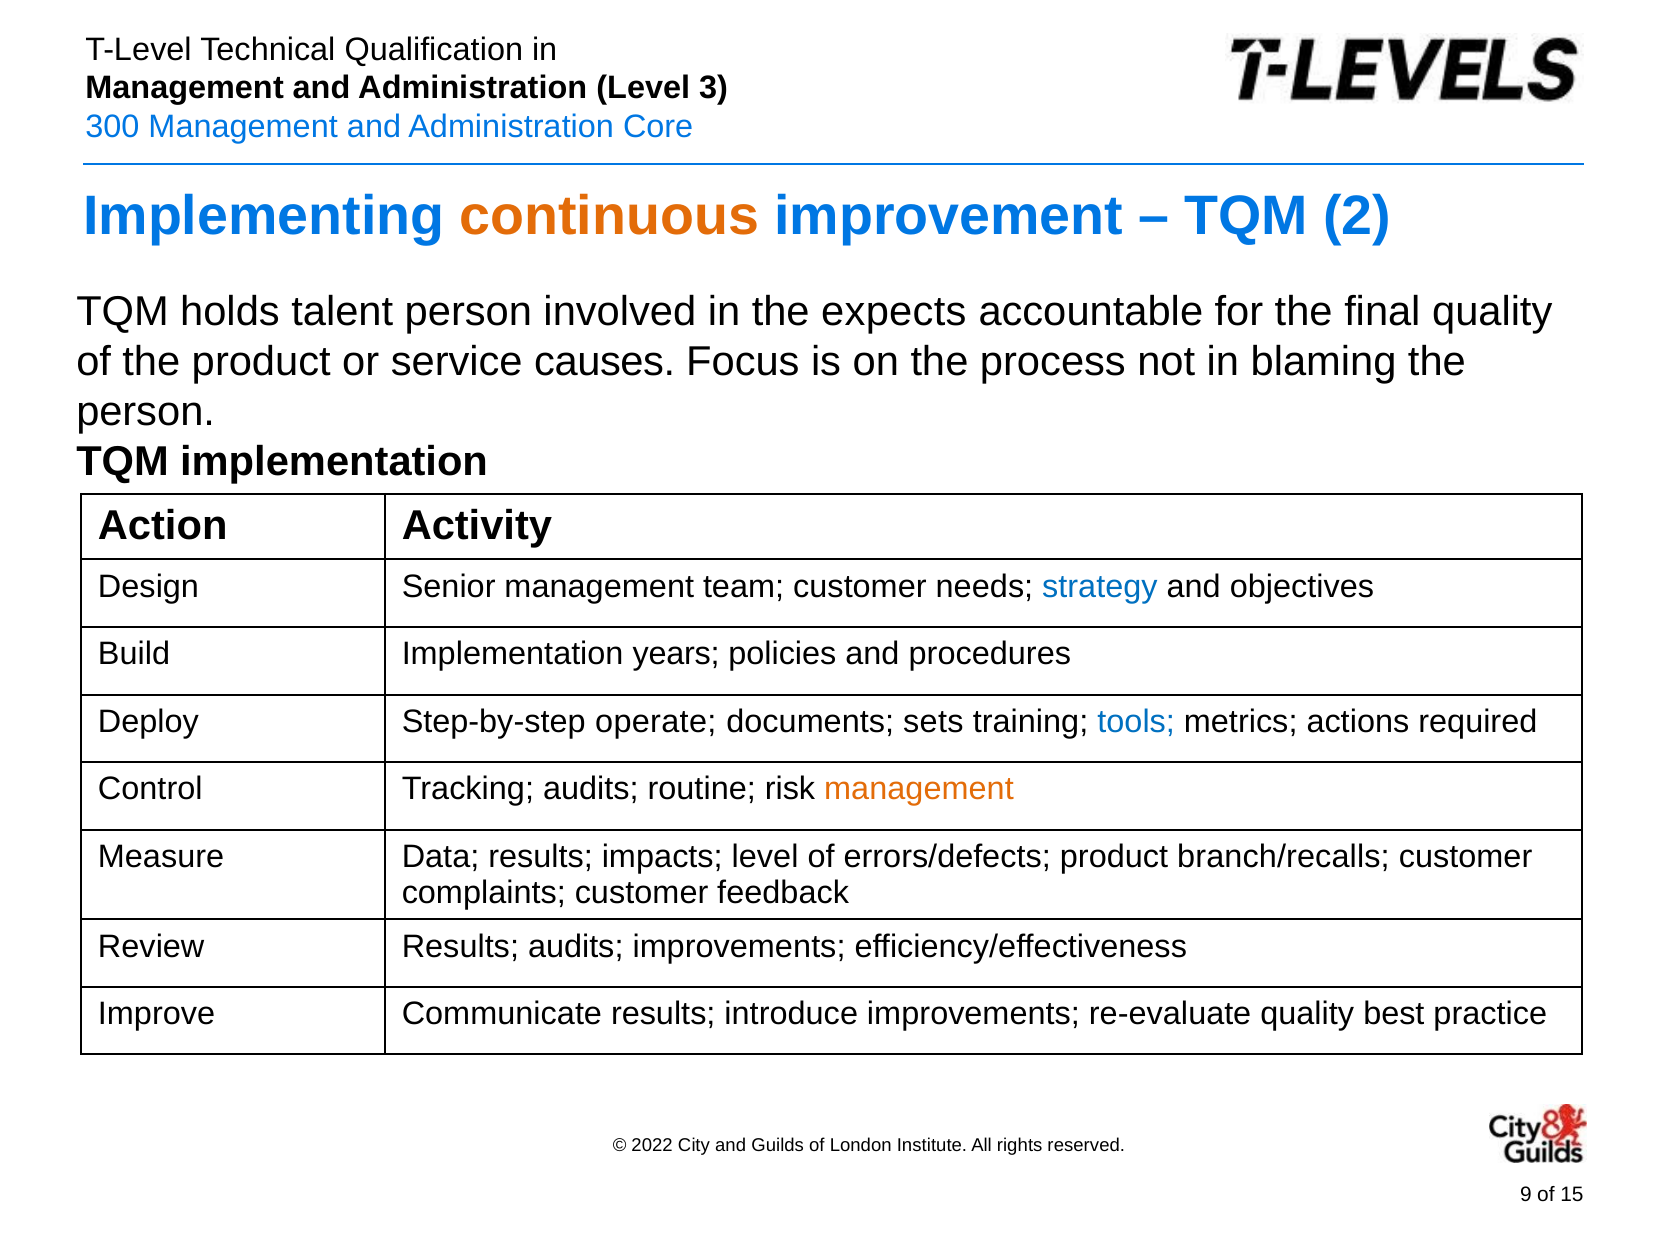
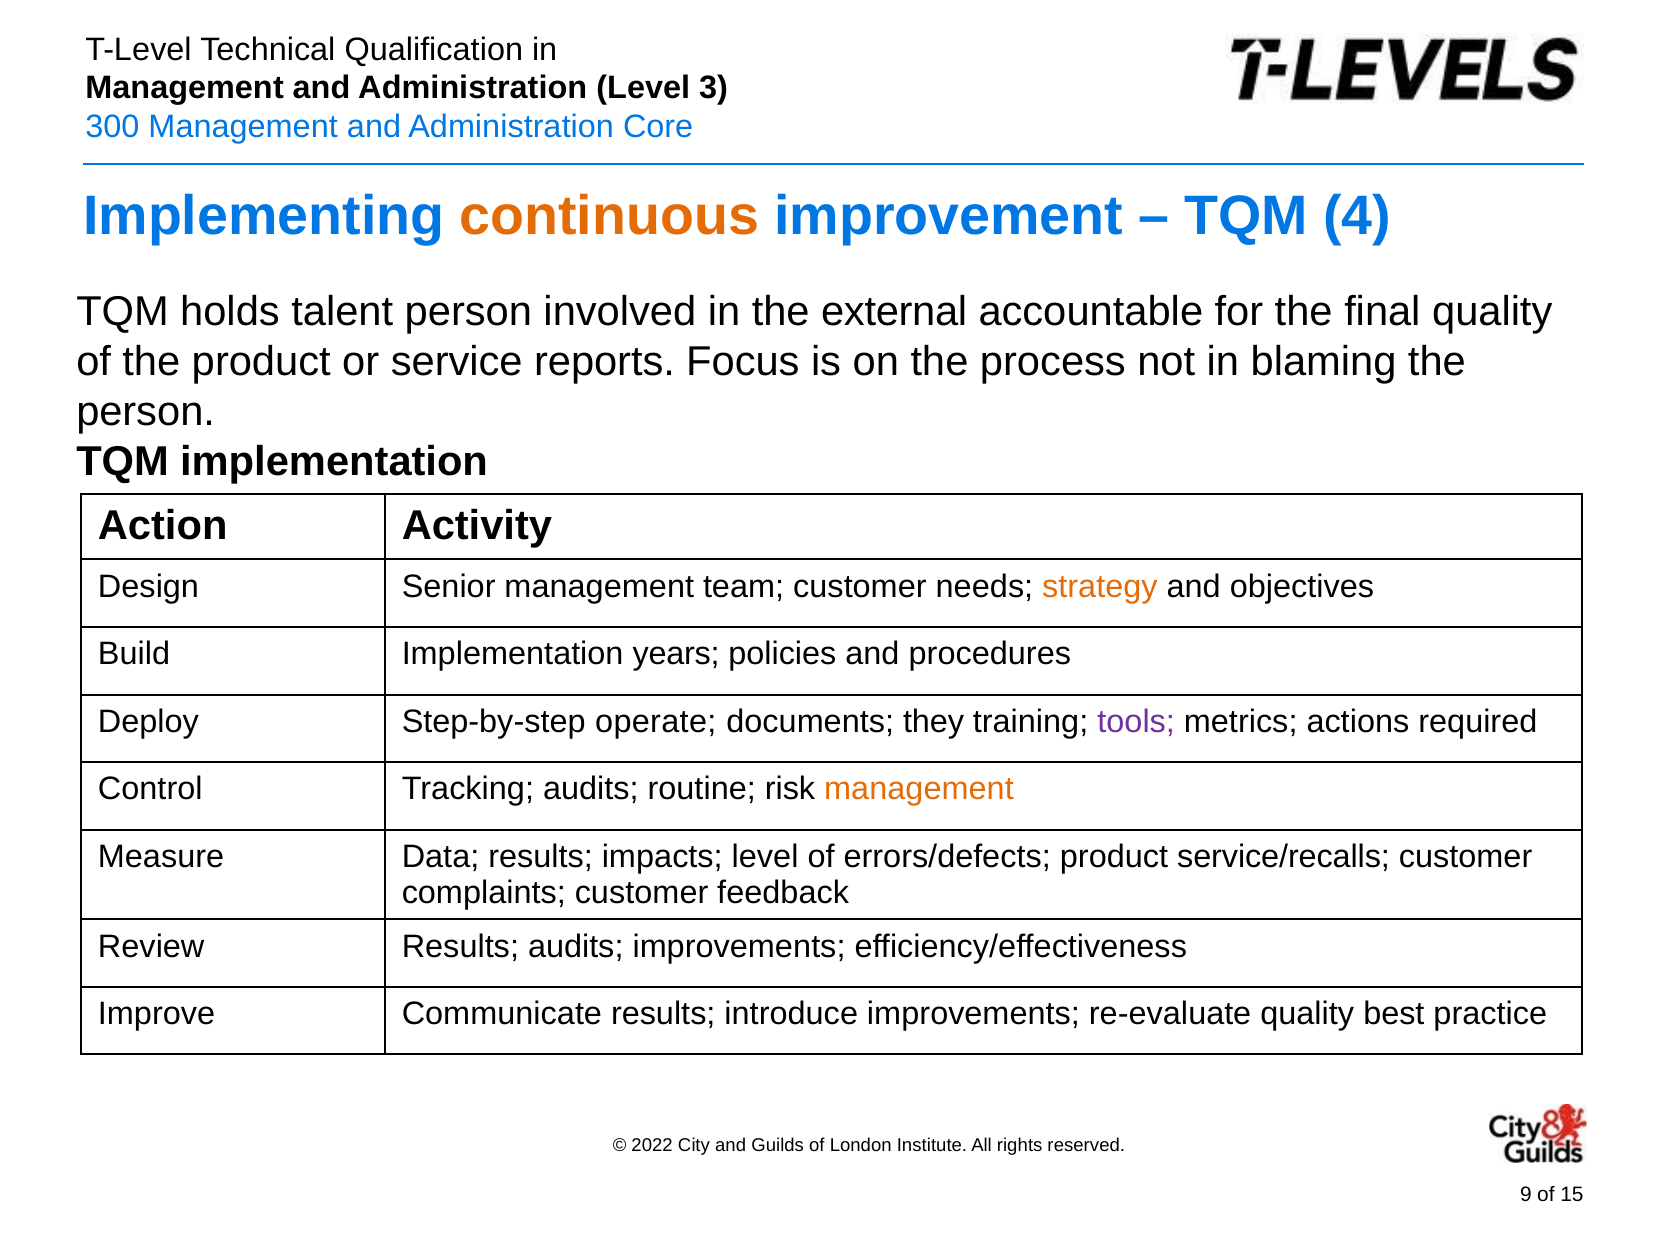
2: 2 -> 4 (1357, 216)
expects: expects -> external (894, 312)
causes: causes -> reports (604, 362)
strategy colour: blue -> orange (1100, 587)
sets: sets -> they (934, 722)
tools colour: blue -> purple (1136, 722)
branch/recalls: branch/recalls -> service/recalls (1284, 857)
